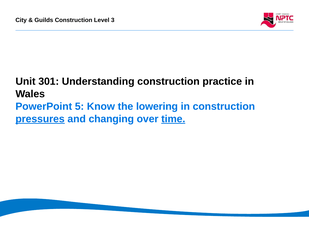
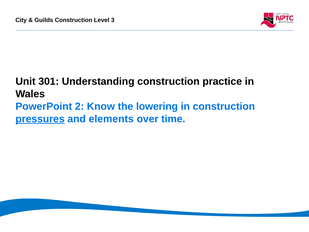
5: 5 -> 2 (79, 106)
changing: changing -> elements (111, 119)
time underline: present -> none (173, 119)
